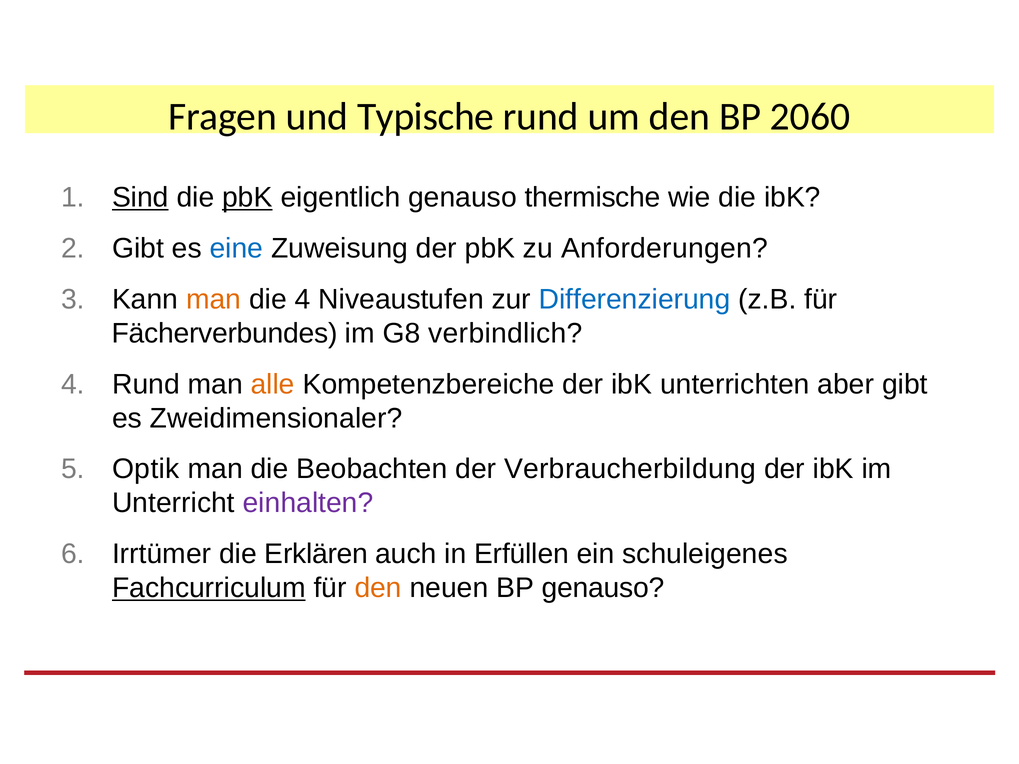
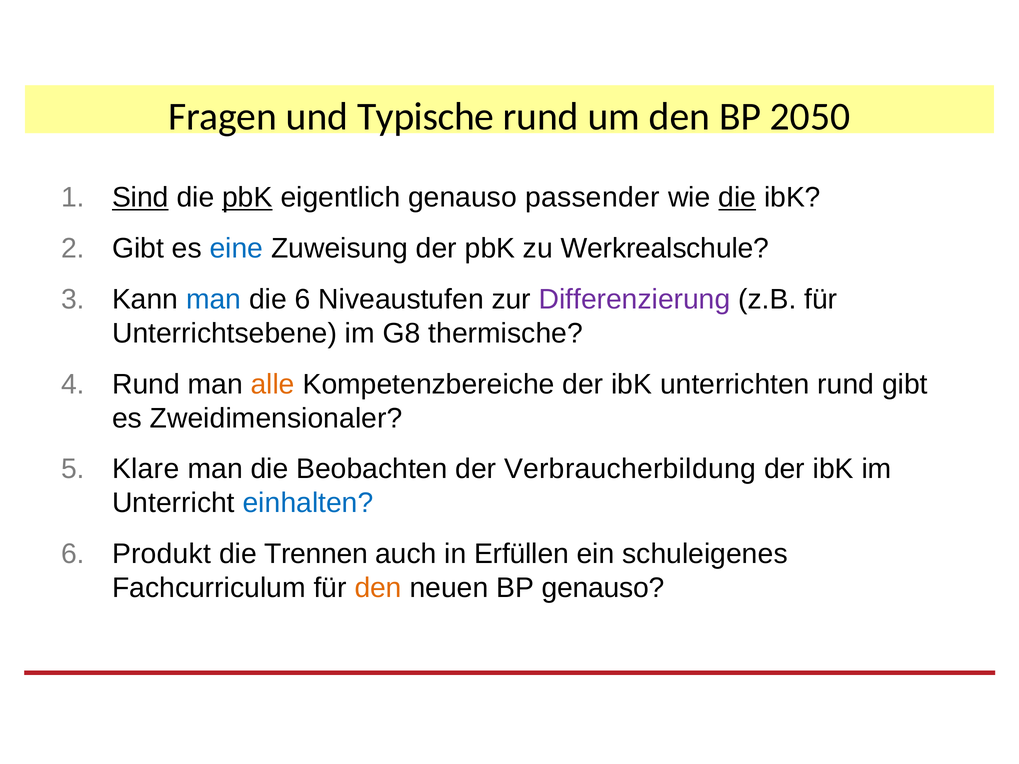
2060: 2060 -> 2050 (810, 117)
thermische: thermische -> passender (592, 198)
die underline: none -> present (737, 198)
Anforderungen: Anforderungen -> Werkrealschule (665, 248)
man colour: orange -> blue (214, 299)
die 4: 4 -> 6 (303, 299)
Differenzierung colour: blue -> purple (635, 299)
Fächerverbundes: Fächerverbundes -> Unterrichtsebene (225, 333)
verbindlich: verbindlich -> thermische (506, 333)
unterrichten aber: aber -> rund (846, 384)
Optik: Optik -> Klare (146, 469)
einhalten colour: purple -> blue (308, 503)
Irrtümer: Irrtümer -> Produkt (162, 554)
Erklären: Erklären -> Trennen (316, 554)
Fachcurriculum underline: present -> none (209, 588)
